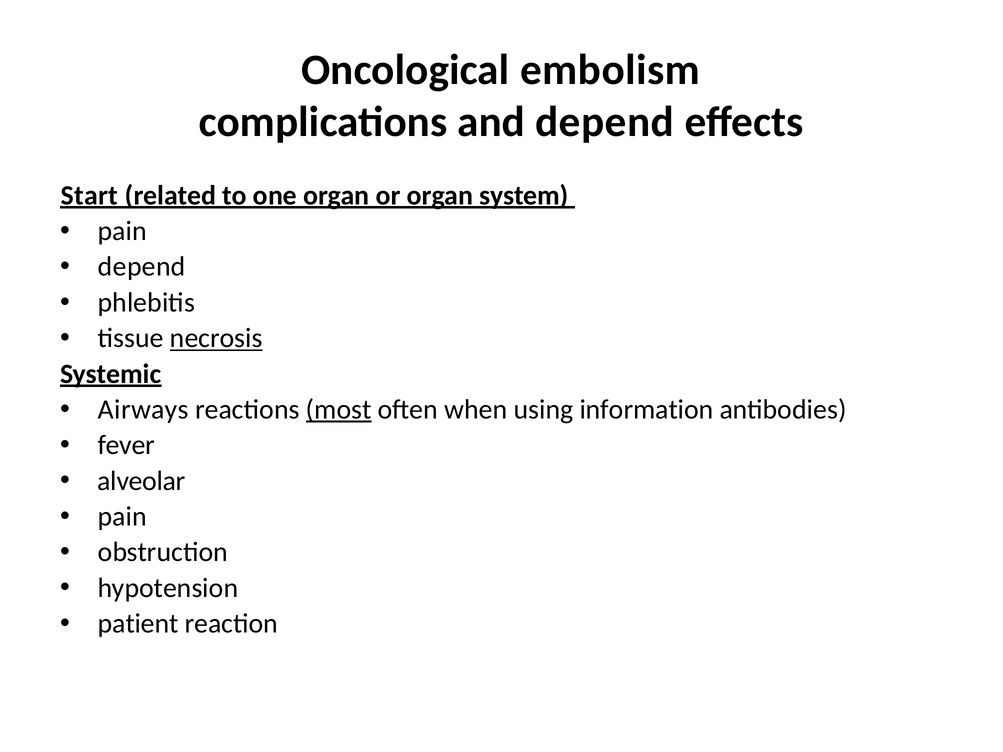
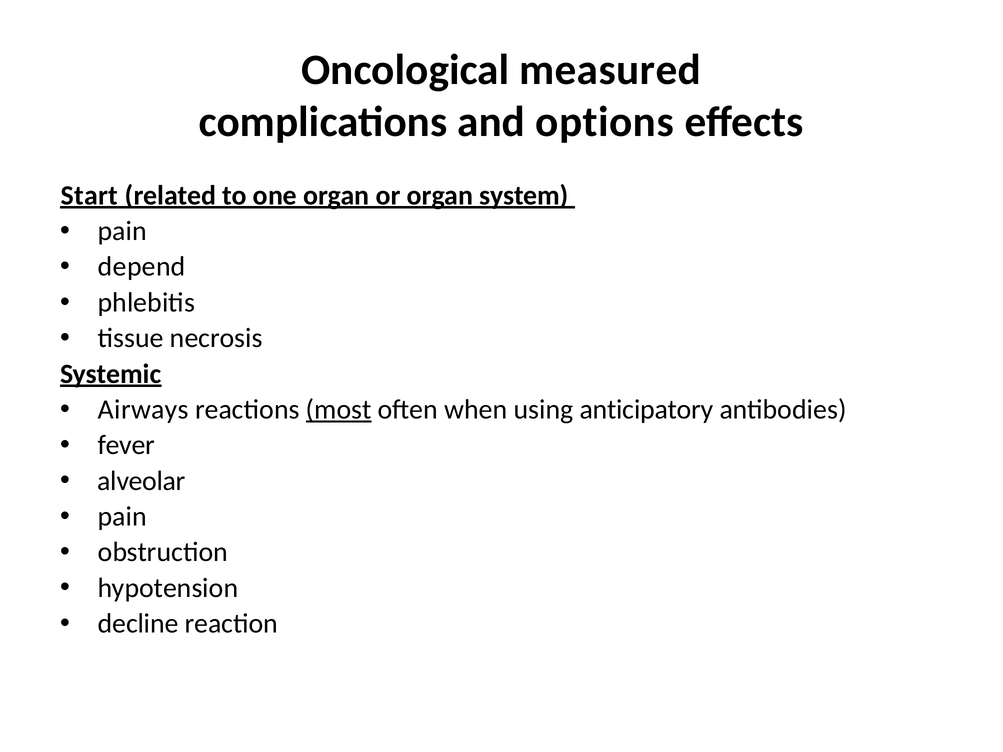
embolism: embolism -> measured (610, 70)
and depend: depend -> options (605, 122)
necrosis underline: present -> none (216, 338)
information: information -> anticipatory (647, 410)
patient: patient -> decline (138, 624)
